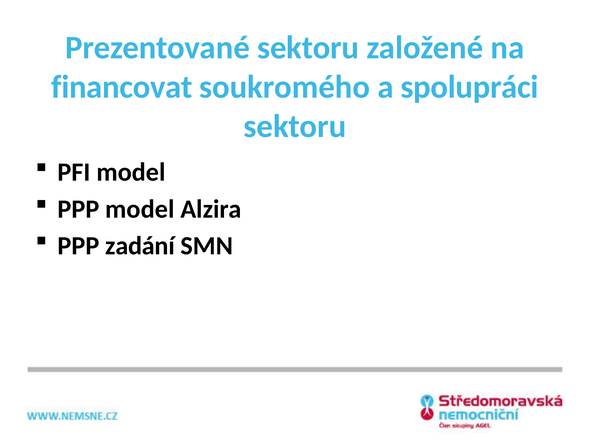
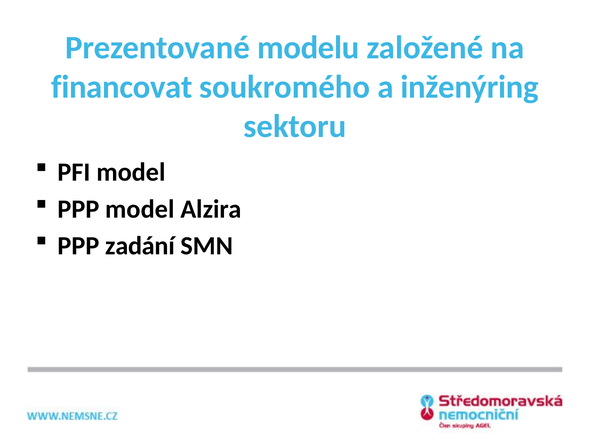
Prezentované sektoru: sektoru -> modelu (308, 48)
spolupráci: spolupráci -> inženýring (470, 87)
